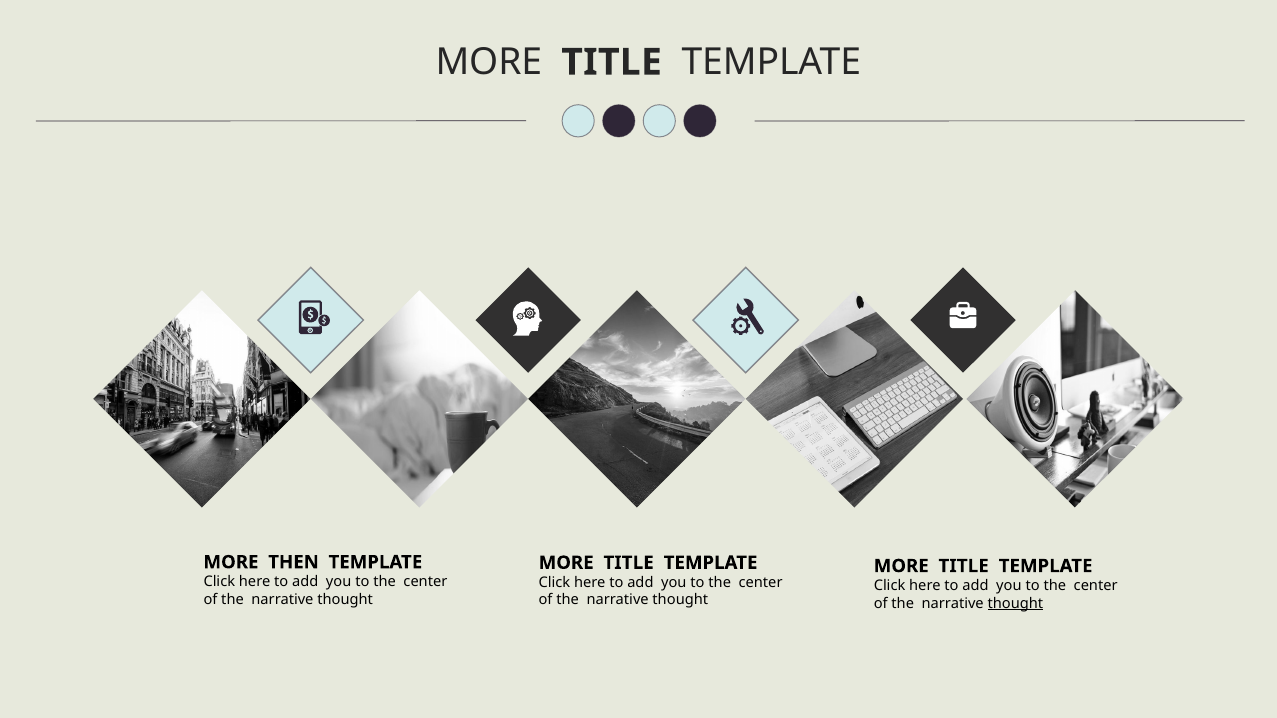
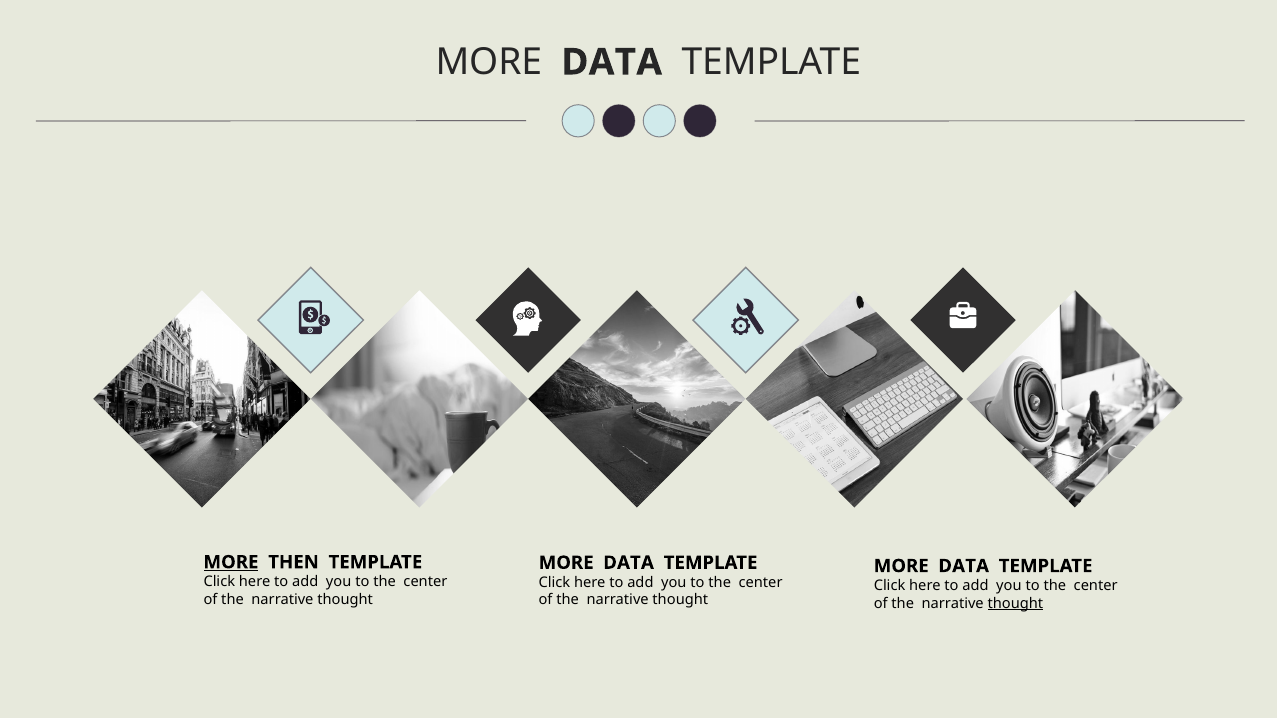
TITLE: TITLE -> DATA (612, 62)
MORE underline: none -> present (231, 562)
TITLE: TITLE -> DATA (629, 563)
TITLE: TITLE -> DATA (964, 566)
